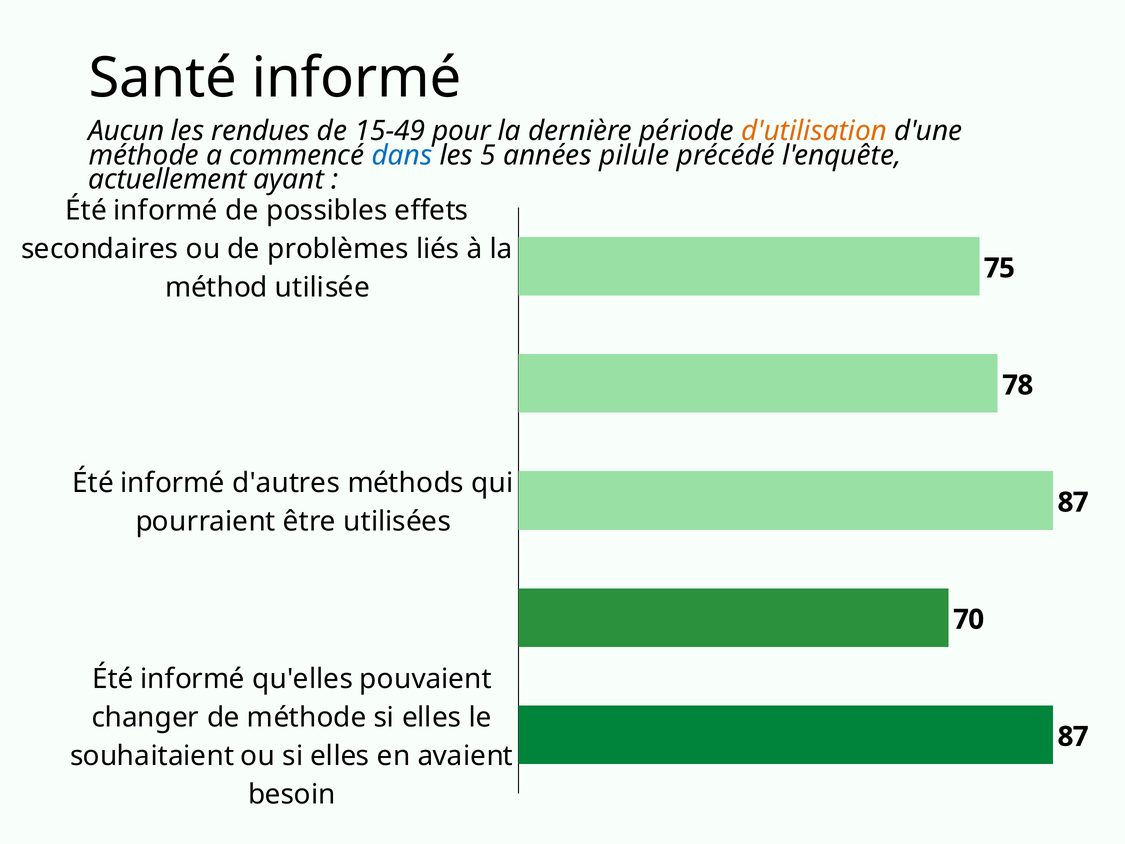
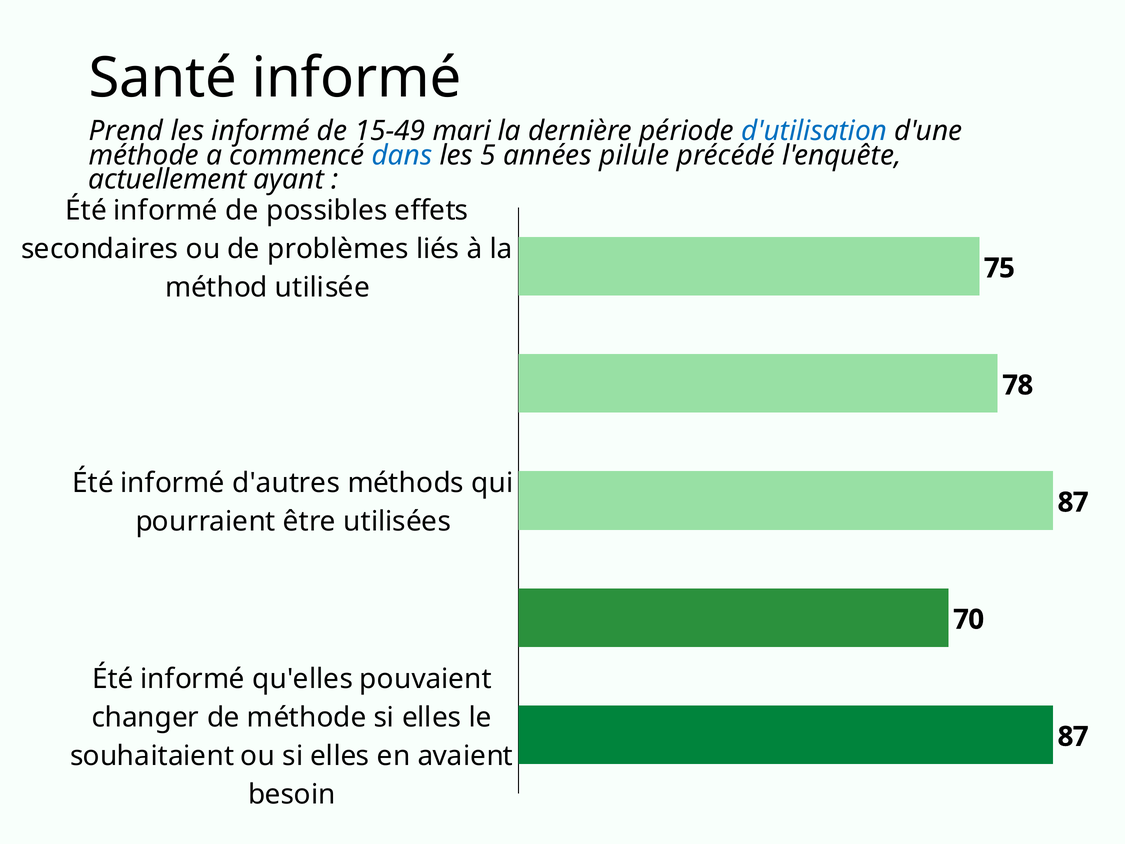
Aucun: Aucun -> Prend (126, 131)
les rendues: rendues -> informé (261, 131)
pour: pour -> mari (462, 131)
d'utilisation colour: orange -> blue (814, 131)
